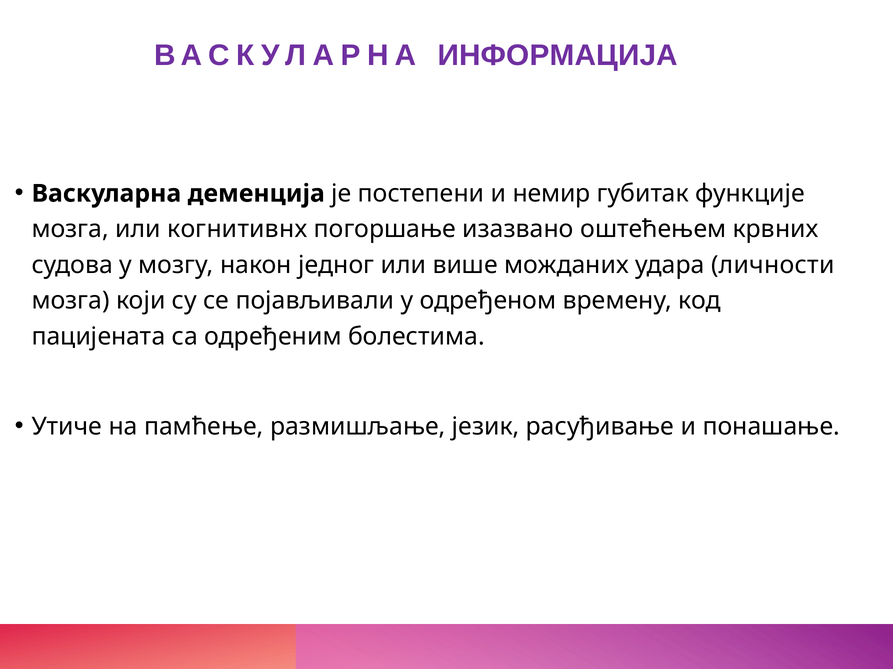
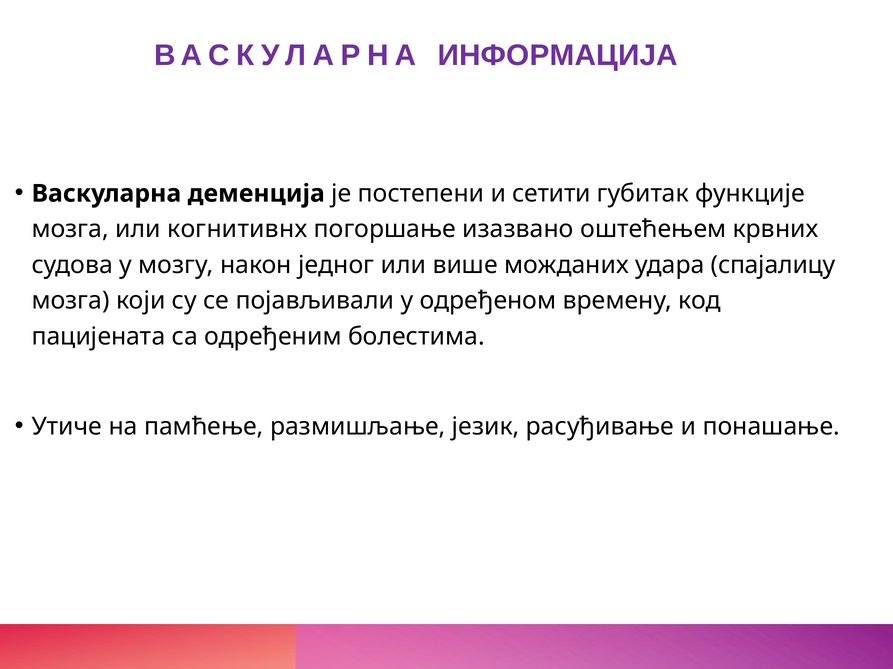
немир: немир -> сетити (552, 194)
личности: личности -> спајалицу (773, 265)
